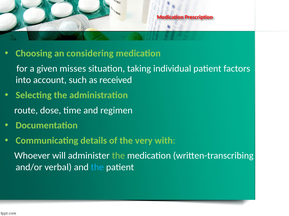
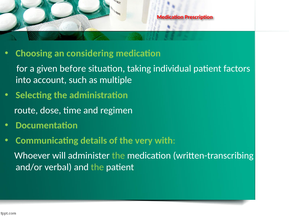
misses: misses -> before (73, 69)
received: received -> multiple (116, 80)
the colour: light blue -> light green (97, 168)
